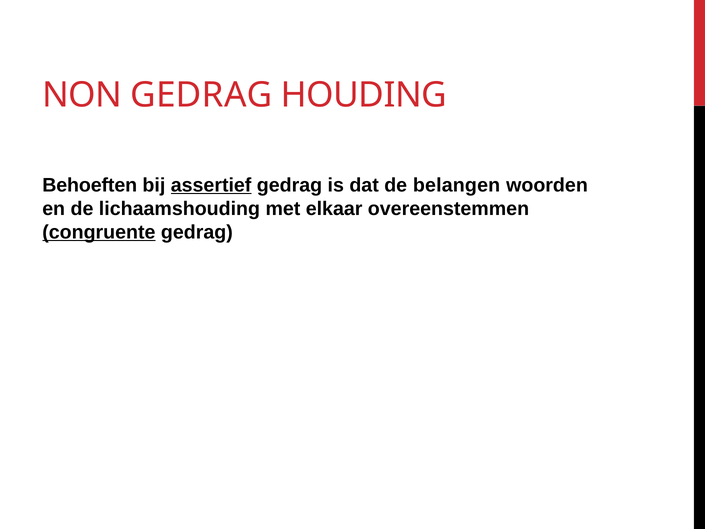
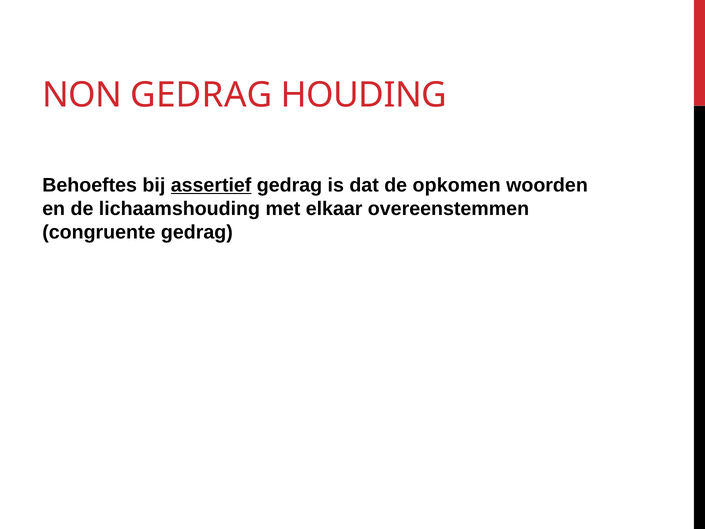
Behoeften: Behoeften -> Behoeftes (90, 185)
belangen: belangen -> opkomen (457, 185)
congruente underline: present -> none (99, 232)
